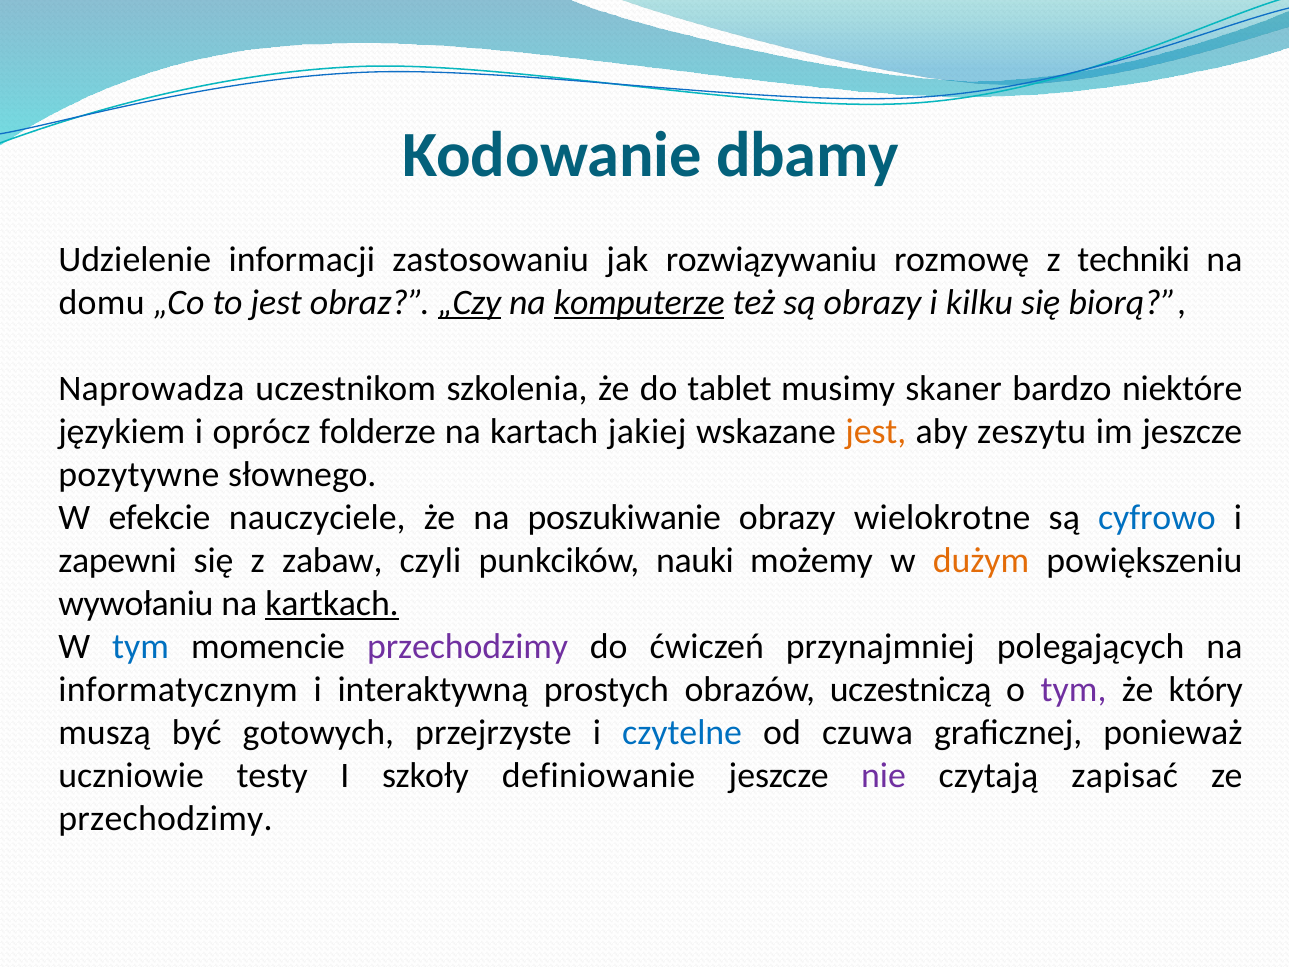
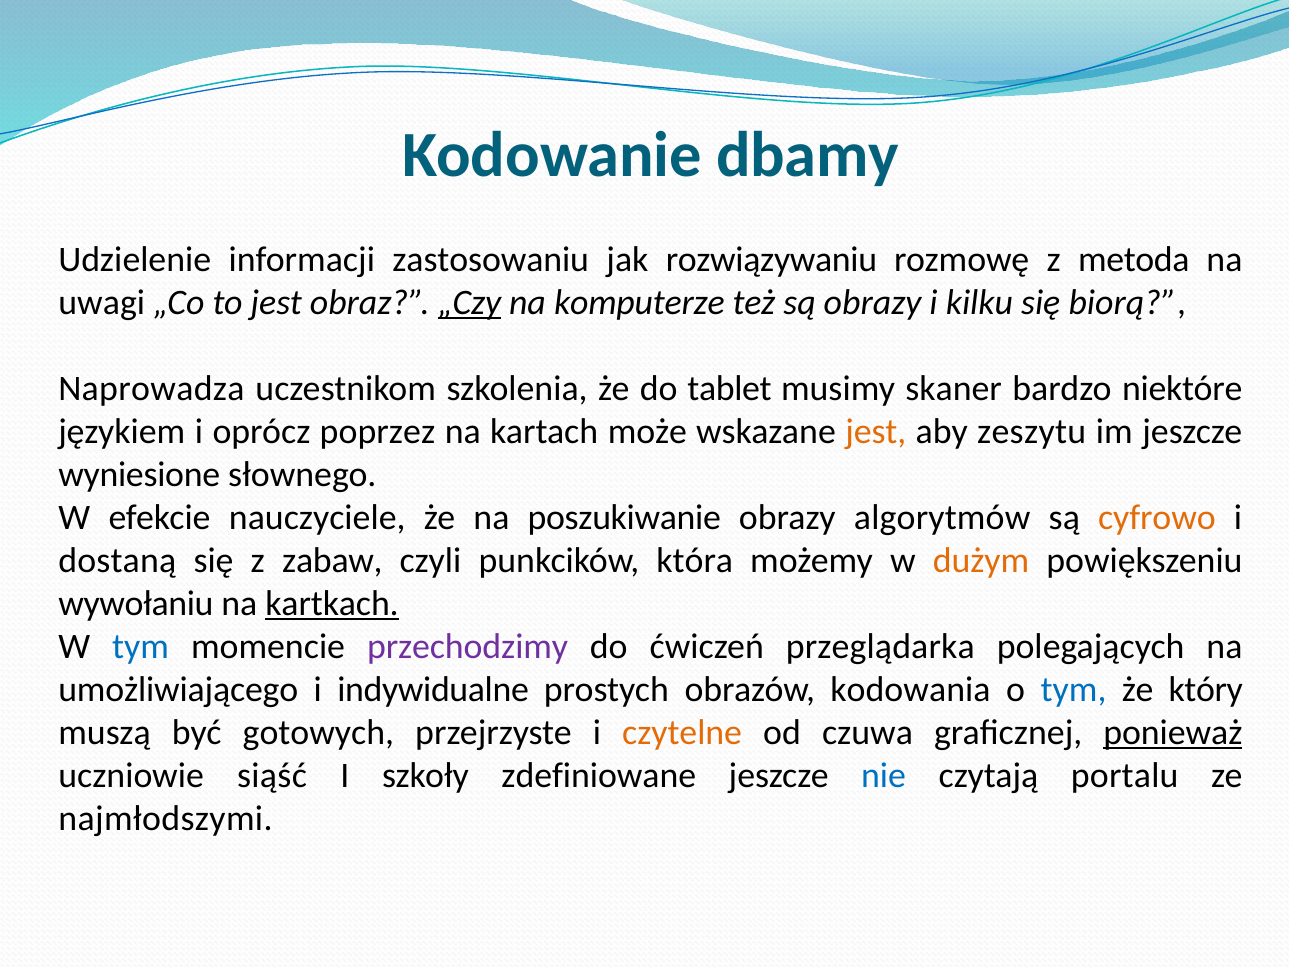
techniki: techniki -> metoda (1134, 260)
domu: domu -> uwagi (102, 303)
komputerze underline: present -> none (639, 303)
folderze: folderze -> poprzez (377, 432)
jakiej: jakiej -> może (647, 432)
pozytywne: pozytywne -> wyniesione (139, 475)
wielokrotne: wielokrotne -> algorytmów (942, 518)
cyfrowo colour: blue -> orange (1157, 518)
zapewni: zapewni -> dostaną (117, 561)
nauki: nauki -> która (695, 561)
przynajmniej: przynajmniej -> przeglądarka (880, 647)
informatycznym: informatycznym -> umożliwiającego (178, 690)
interaktywną: interaktywną -> indywidualne (433, 690)
uczestniczą: uczestniczą -> kodowania (910, 690)
tym colour: purple -> blue (1074, 690)
czytelne colour: blue -> orange (682, 733)
ponieważ underline: none -> present (1173, 733)
testy: testy -> siąść (272, 776)
definiowanie: definiowanie -> zdefiniowane (599, 776)
nie colour: purple -> blue (884, 776)
zapisać: zapisać -> portalu (1125, 776)
przechodzimy: przechodzimy -> najmłodszymi (165, 819)
